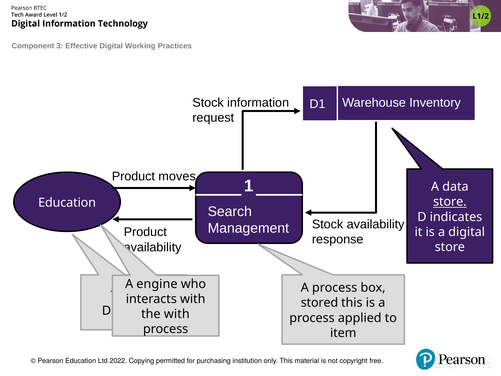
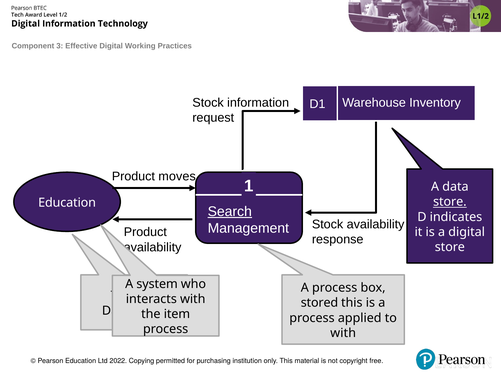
Search underline: none -> present (230, 211)
engine: engine -> system (157, 284)
with: with -> item (177, 314)
item: item -> with (343, 333)
